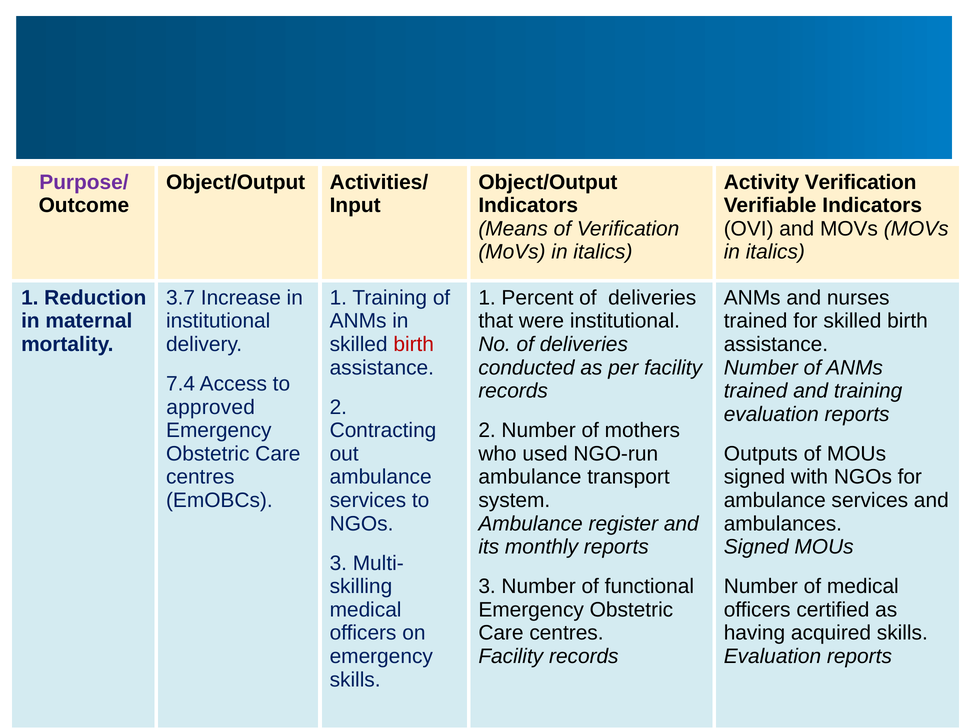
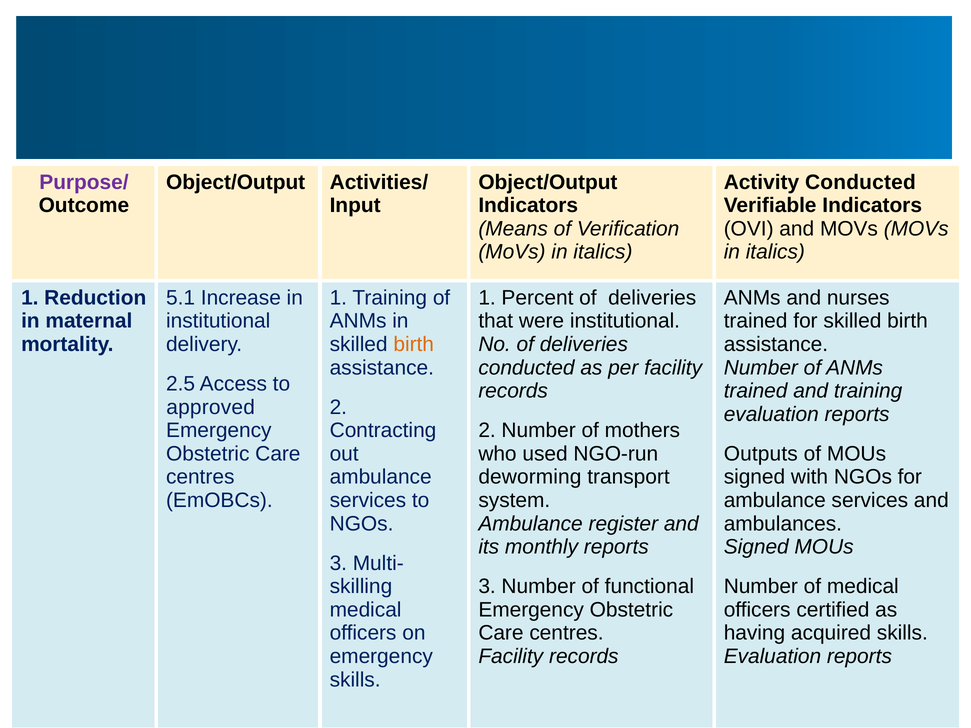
Activity Verification: Verification -> Conducted (860, 182)
3.7: 3.7 -> 5.1 (181, 298)
birth colour: red -> orange (414, 344)
7.4: 7.4 -> 2.5 (181, 384)
ambulance: ambulance -> deworming (530, 477)
